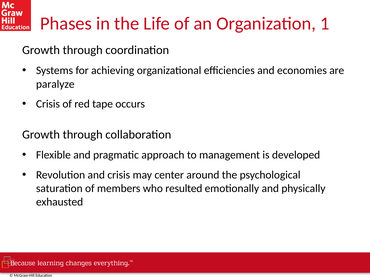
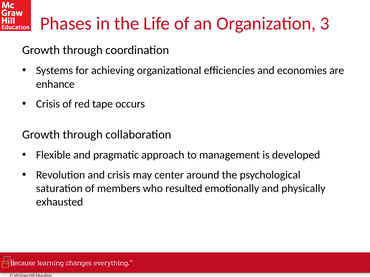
1: 1 -> 3 (325, 23)
paralyze: paralyze -> enhance (55, 84)
